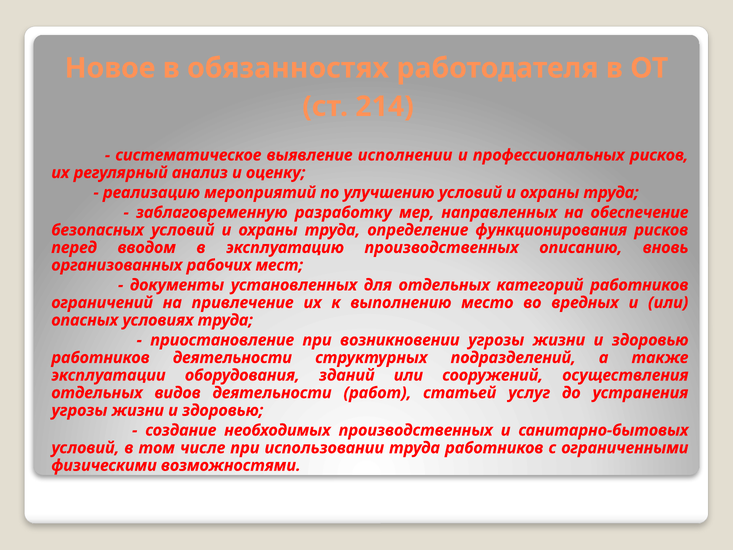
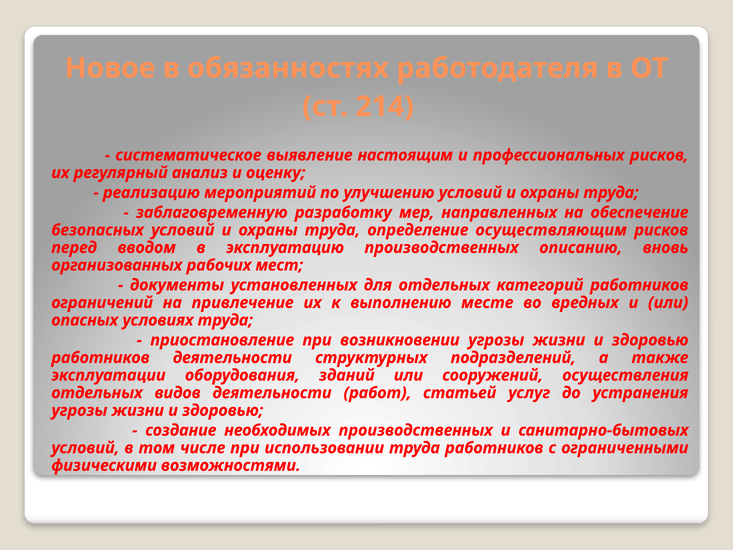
исполнении: исполнении -> настоящим (405, 155)
функционирования: функционирования -> осуществляющим (551, 230)
место: место -> месте (487, 303)
